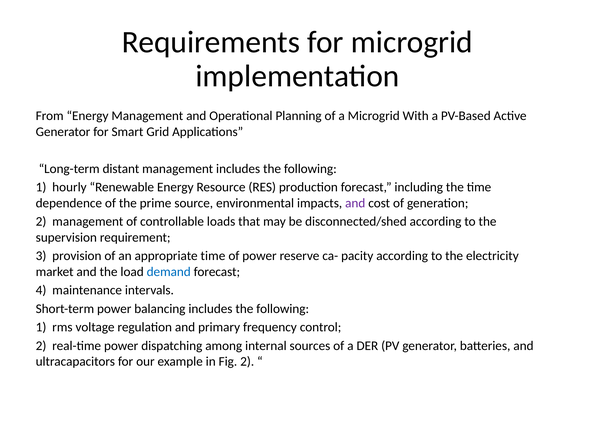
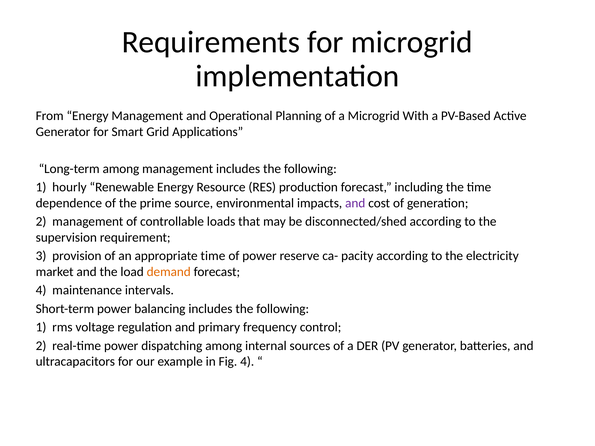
Long-term distant: distant -> among (121, 169)
demand colour: blue -> orange (169, 272)
Fig 2: 2 -> 4 (247, 362)
